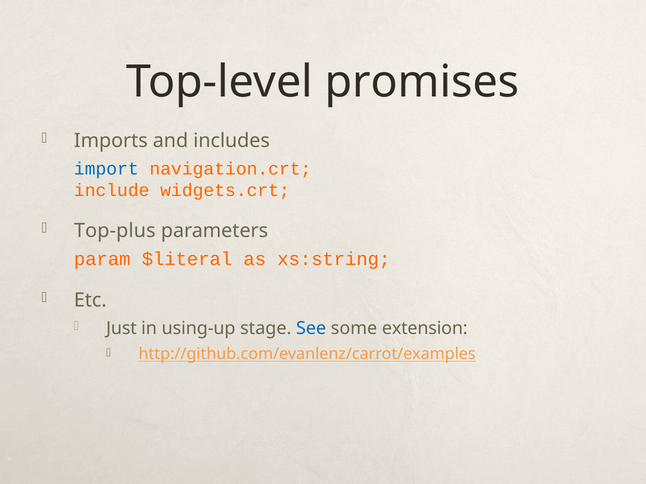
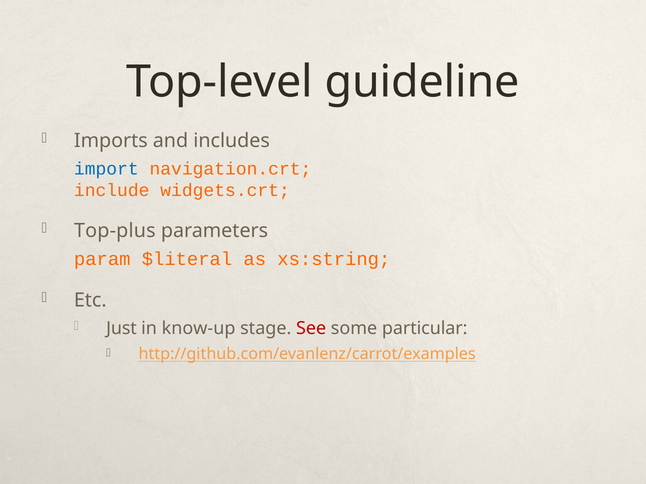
promises: promises -> guideline (422, 82)
using-up: using-up -> know-up (199, 329)
See colour: blue -> red (311, 329)
extension: extension -> particular (425, 329)
